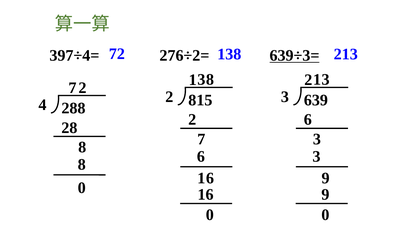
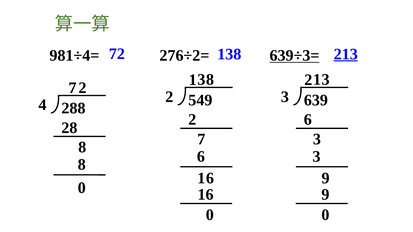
213 underline: none -> present (346, 54)
397÷4=: 397÷4= -> 981÷4= (74, 55)
815: 815 -> 549 (200, 100)
